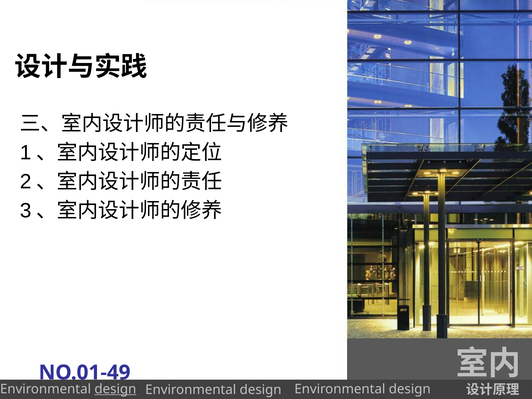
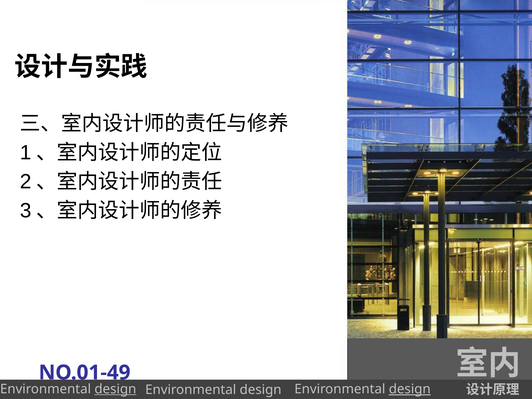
design underline: none -> present (410, 389)
